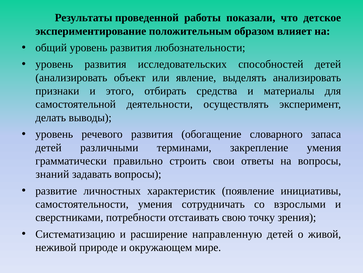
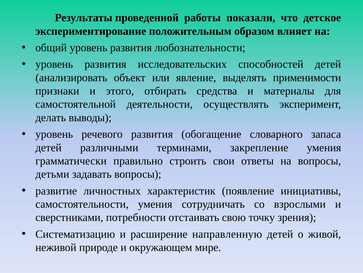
выделять анализировать: анализировать -> применимости (307, 77)
знаний: знаний -> детьми (52, 174)
